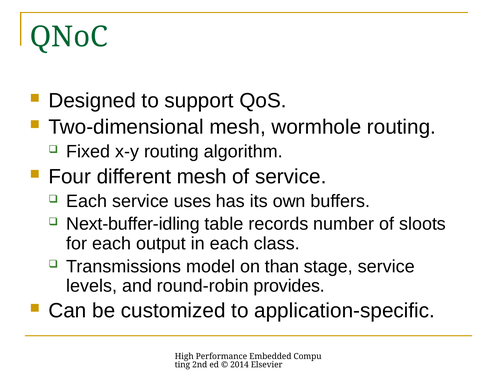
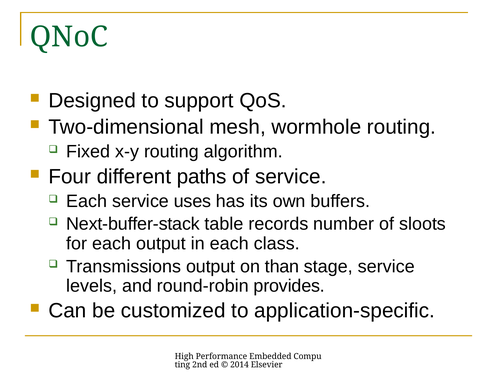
different mesh: mesh -> paths (202, 176)
Next-buffer-idling: Next-buffer-idling -> Next-buffer-stack (133, 224)
Transmissions model: model -> output (211, 266)
